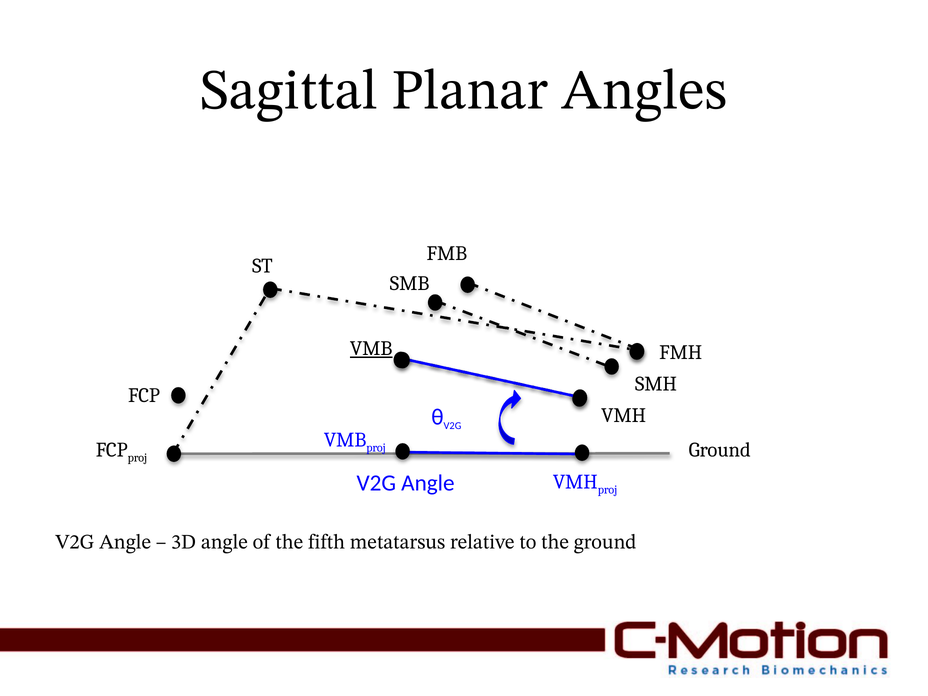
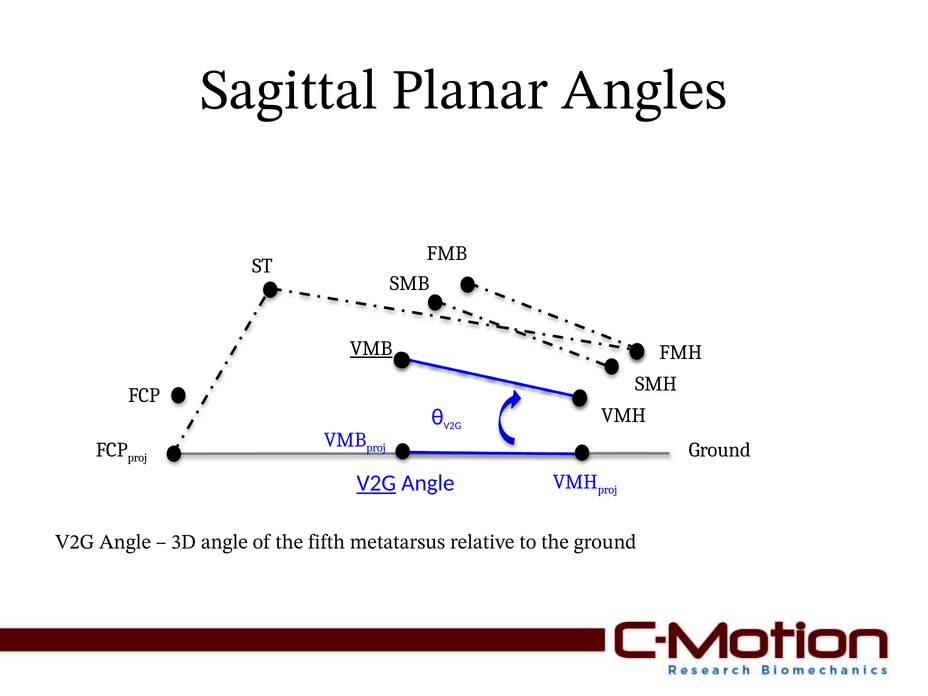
V2G underline: none -> present (376, 483)
